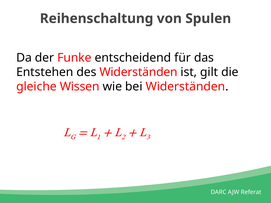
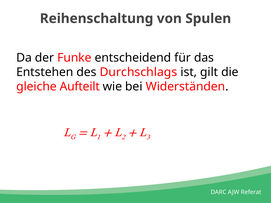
des Widerständen: Widerständen -> Durchschlags (138, 72)
Wissen: Wissen -> Aufteilt (80, 87)
